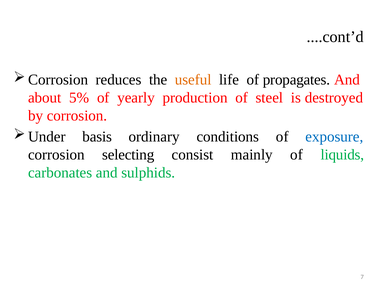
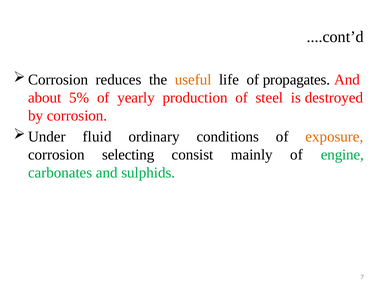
basis: basis -> fluid (97, 137)
exposure colour: blue -> orange (334, 137)
liquids: liquids -> engine (342, 155)
